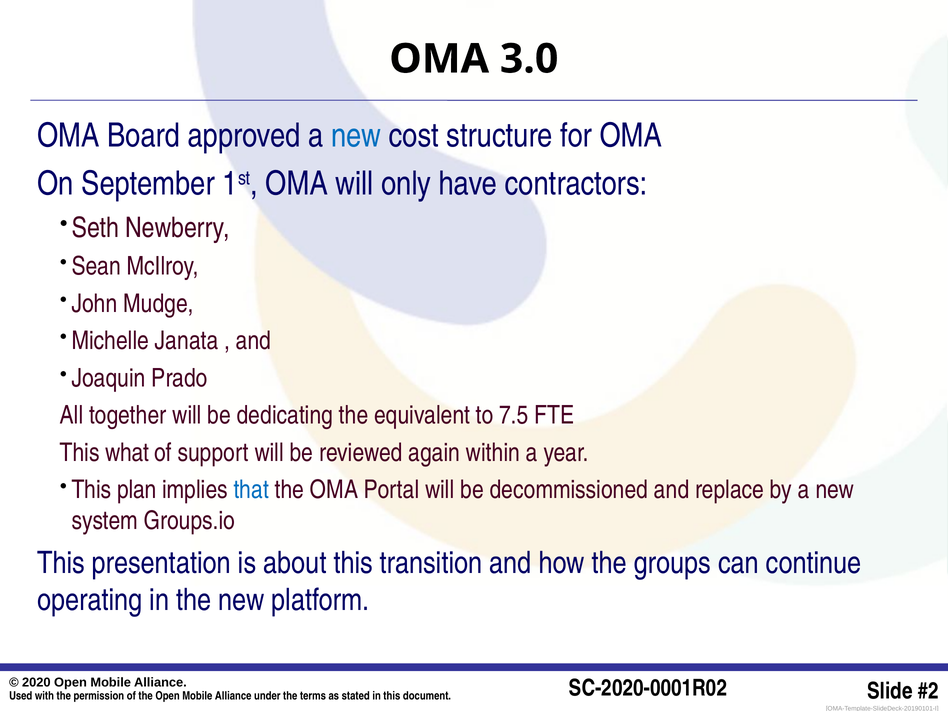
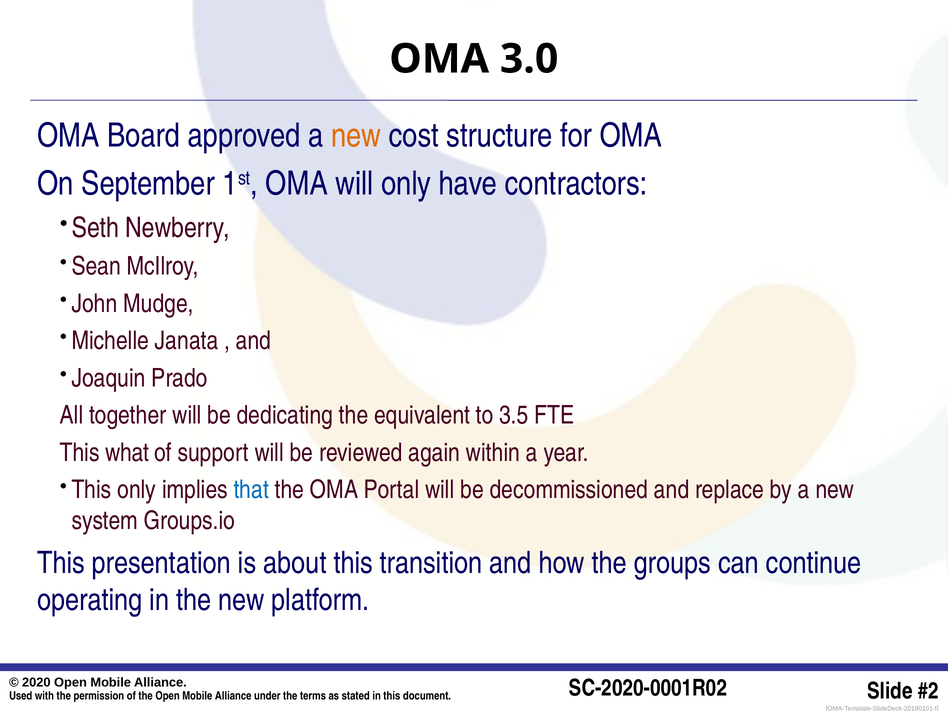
new colour: blue -> orange (356, 136)
7.5: 7.5 -> 3.5 (514, 415)
This plan: plan -> only (137, 490)
